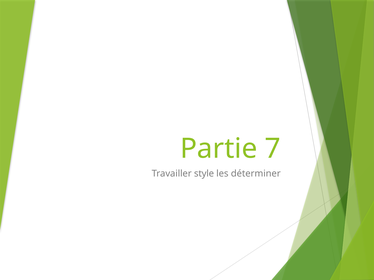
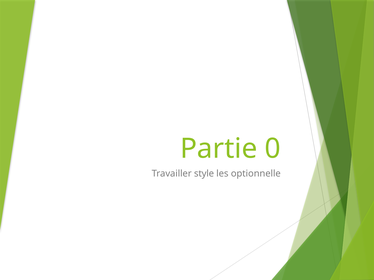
7: 7 -> 0 (273, 149)
déterminer: déterminer -> optionnelle (256, 174)
